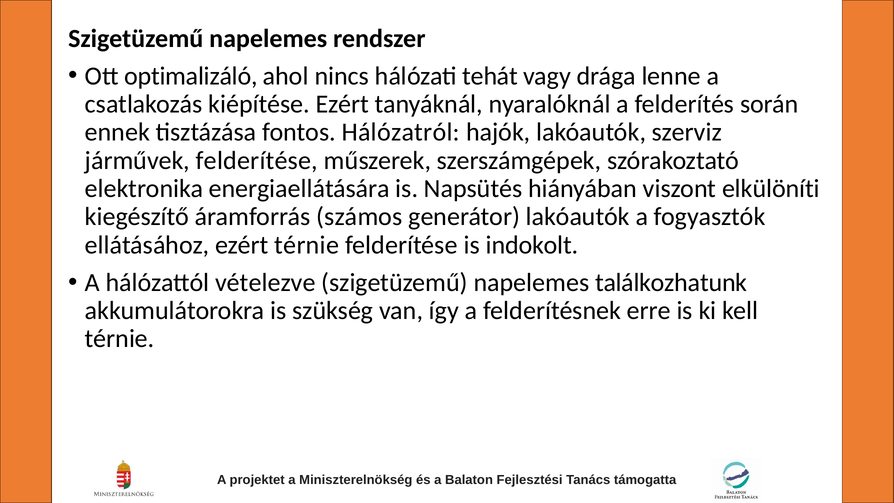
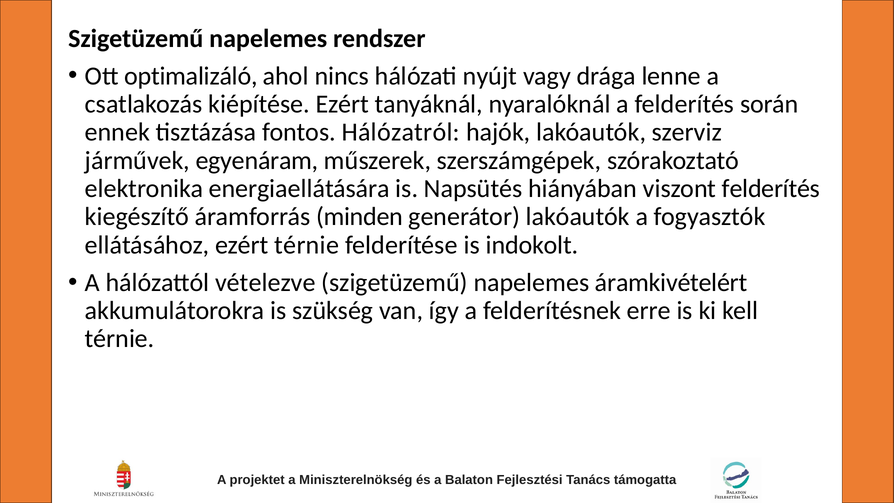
tehát: tehát -> nyújt (490, 76)
járművek felderítése: felderítése -> egyenáram (257, 160)
viszont elkülöníti: elkülöníti -> felderítés (771, 189)
számos: számos -> minden (360, 217)
találkozhatunk: találkozhatunk -> áramkivételért (671, 282)
